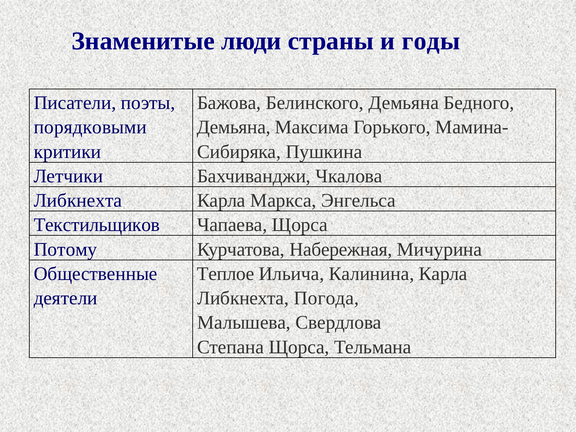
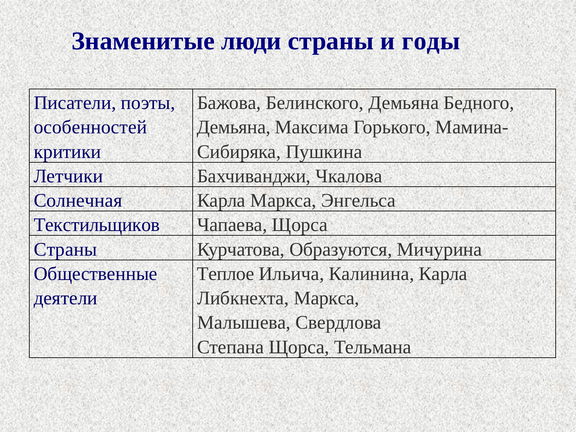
порядковыми: порядковыми -> особенностей (90, 127)
Либкнехта: Либкнехта -> Солнечная (78, 201)
Потому: Потому -> Страны (65, 249)
Набережная: Набережная -> Образуются (341, 249)
Либкнехта Погода: Погода -> Маркса (327, 298)
